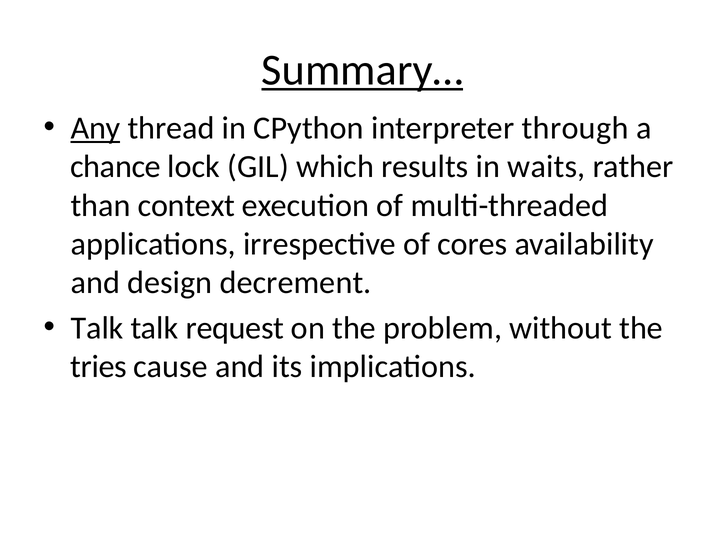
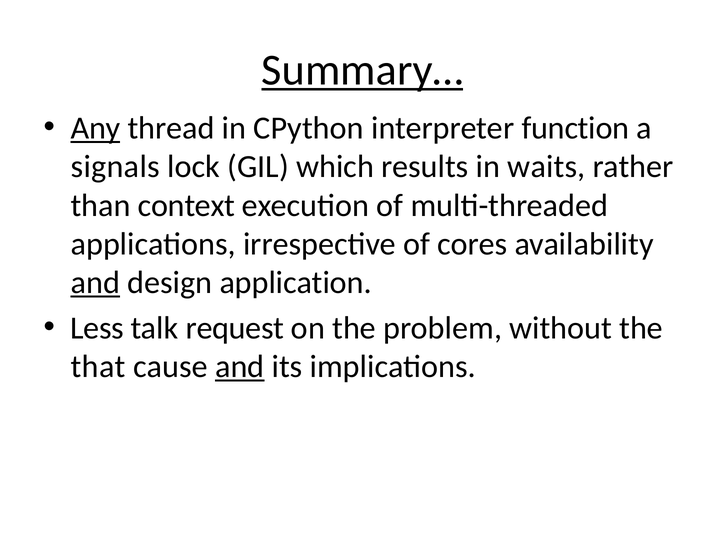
through: through -> function (575, 128)
chance: chance -> signals (115, 167)
and underline: none -> present (95, 283)
decrement: decrement -> application (296, 283)
Talk: Talk -> Less (97, 328)
tries: tries -> that (98, 366)
and underline: none -> present (240, 366)
